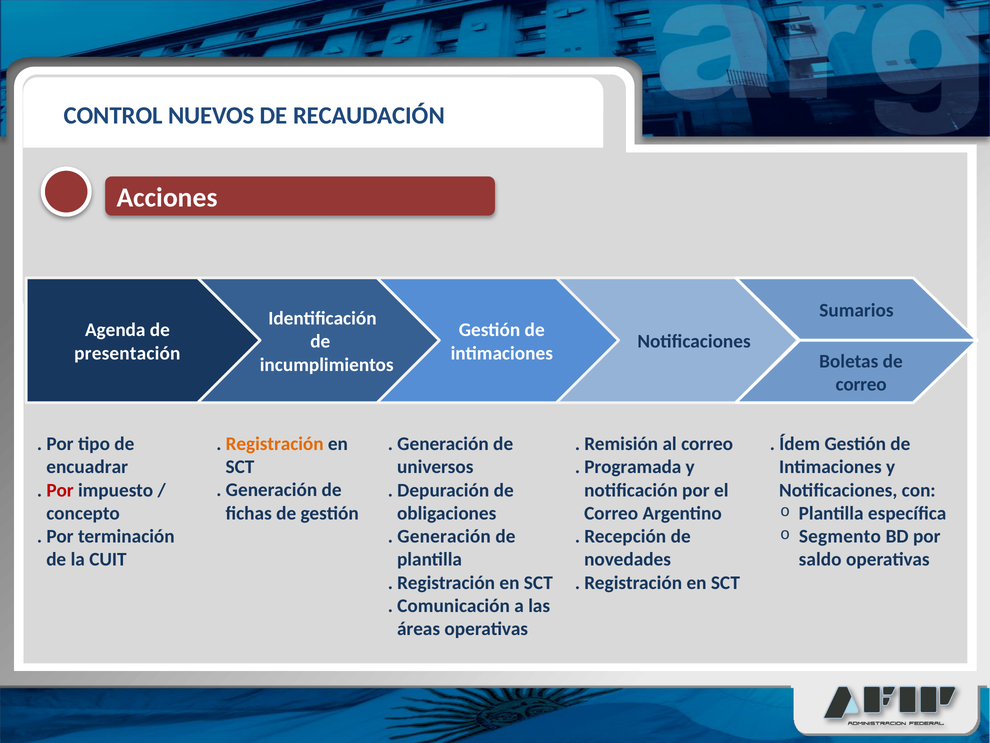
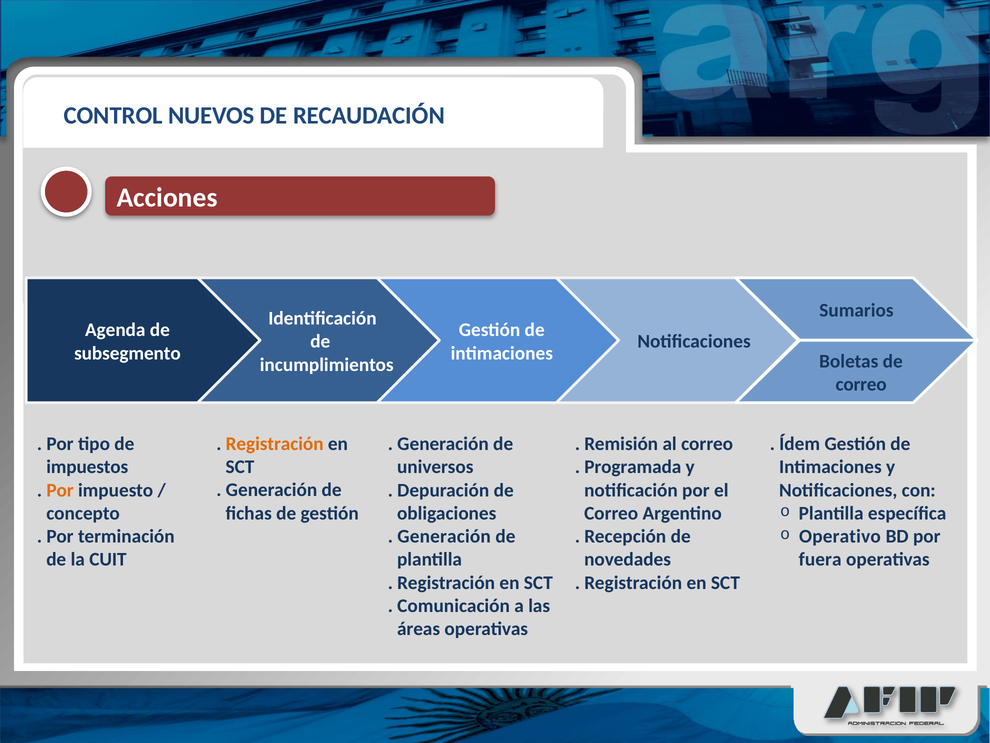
presentación: presentación -> subsegmento (127, 353)
encuadrar: encuadrar -> impuestos (87, 467)
Por colour: red -> orange (60, 490)
Segmento: Segmento -> Operativo (840, 536)
saldo: saldo -> fuera (820, 559)
